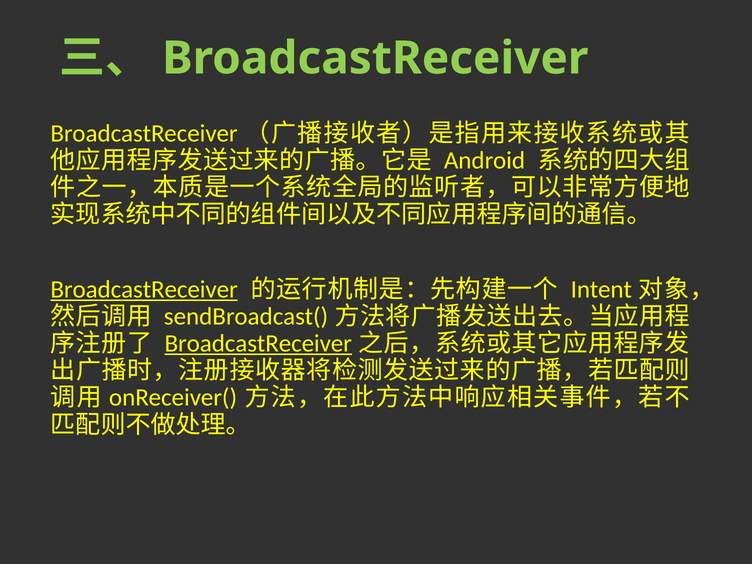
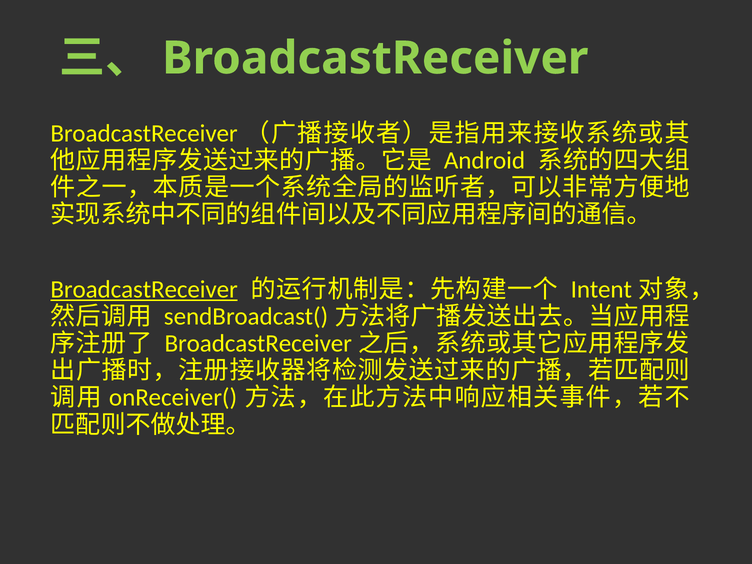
BroadcastReceiver underline: present -> none (258, 344)
